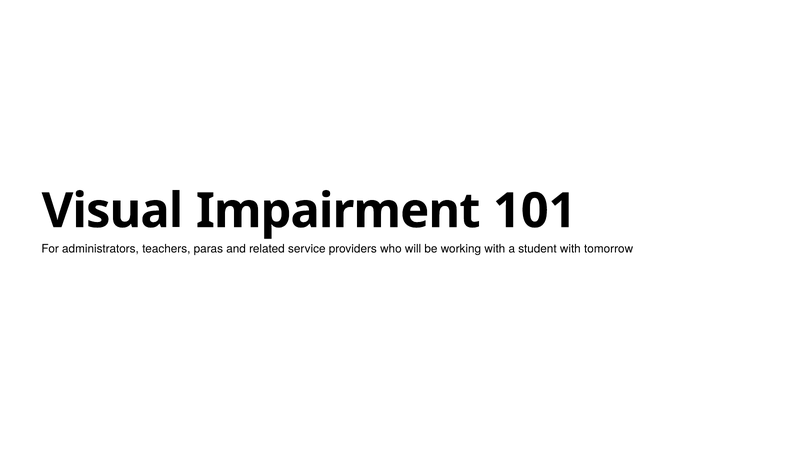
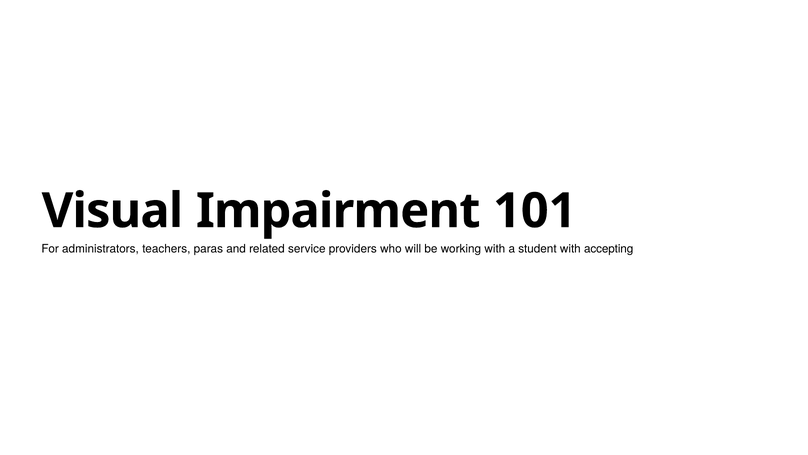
tomorrow: tomorrow -> accepting (609, 249)
